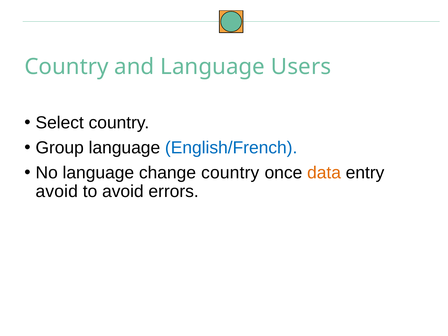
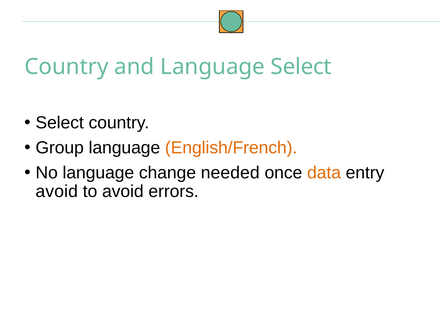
Language Users: Users -> Select (301, 67)
English/French colour: blue -> orange (231, 148)
change country: country -> needed (230, 173)
